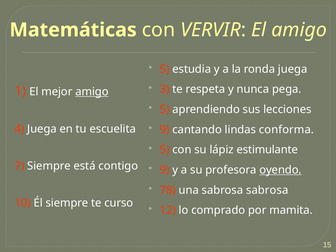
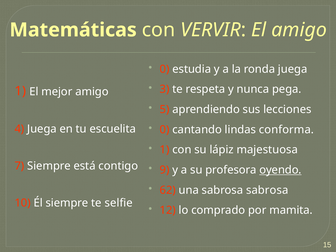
5: 5 -> 0 (165, 69)
amigo underline: present -> none (92, 92)
9: 9 -> 0 (165, 130)
5: 5 -> 1 (165, 150)
estimulante: estimulante -> majestuosa (267, 150)
78: 78 -> 62 (168, 190)
curso: curso -> selfie (119, 203)
